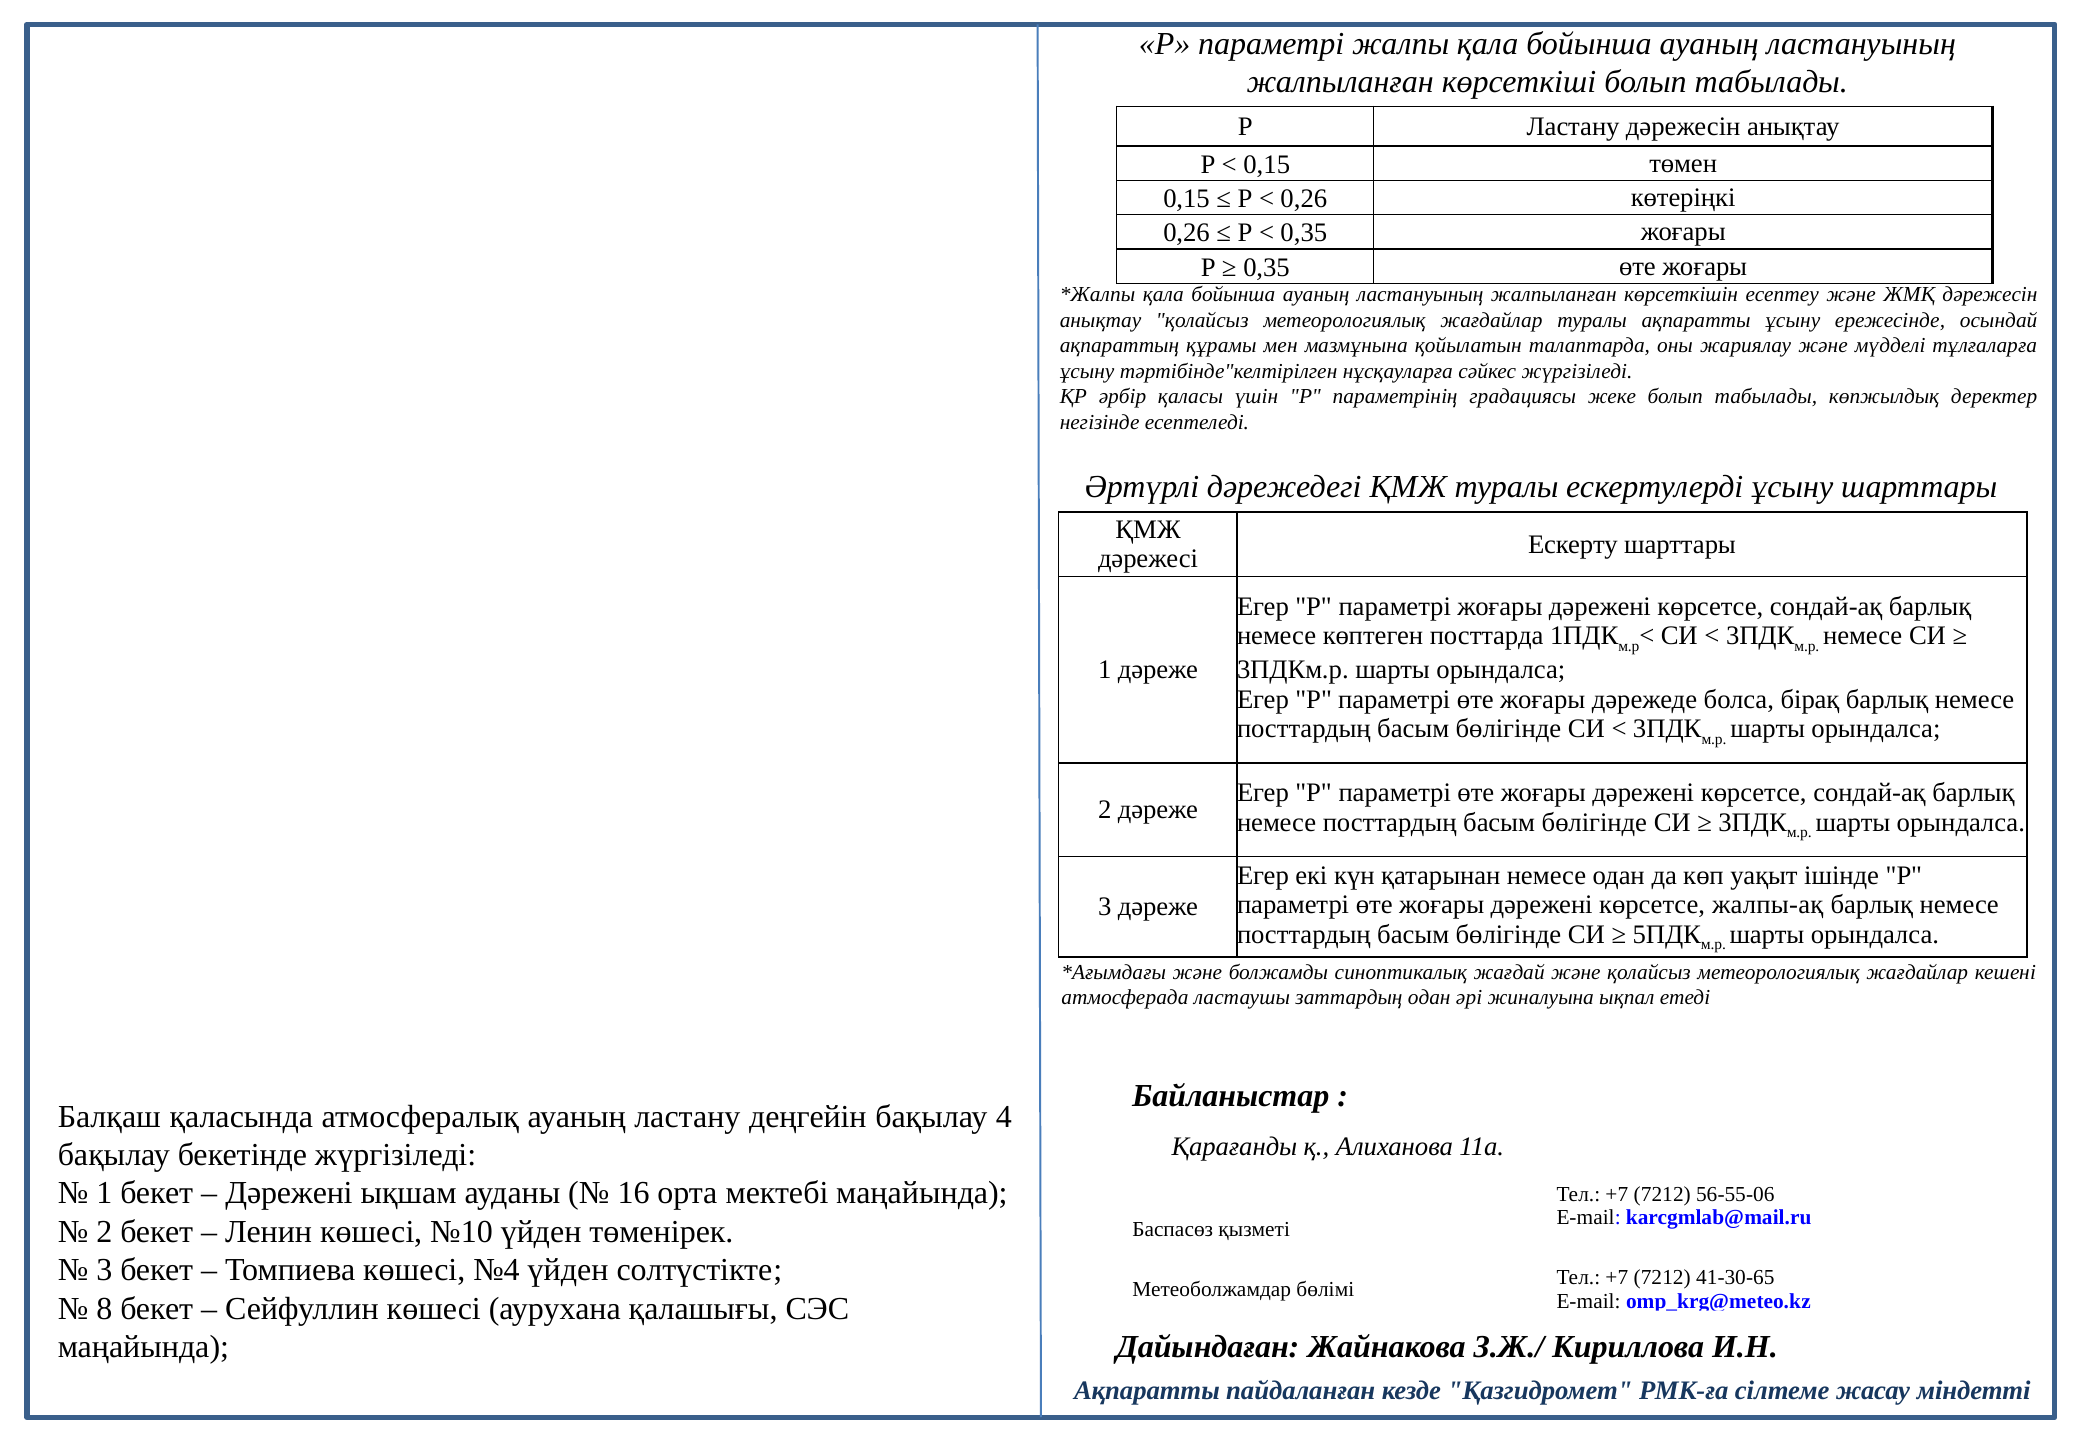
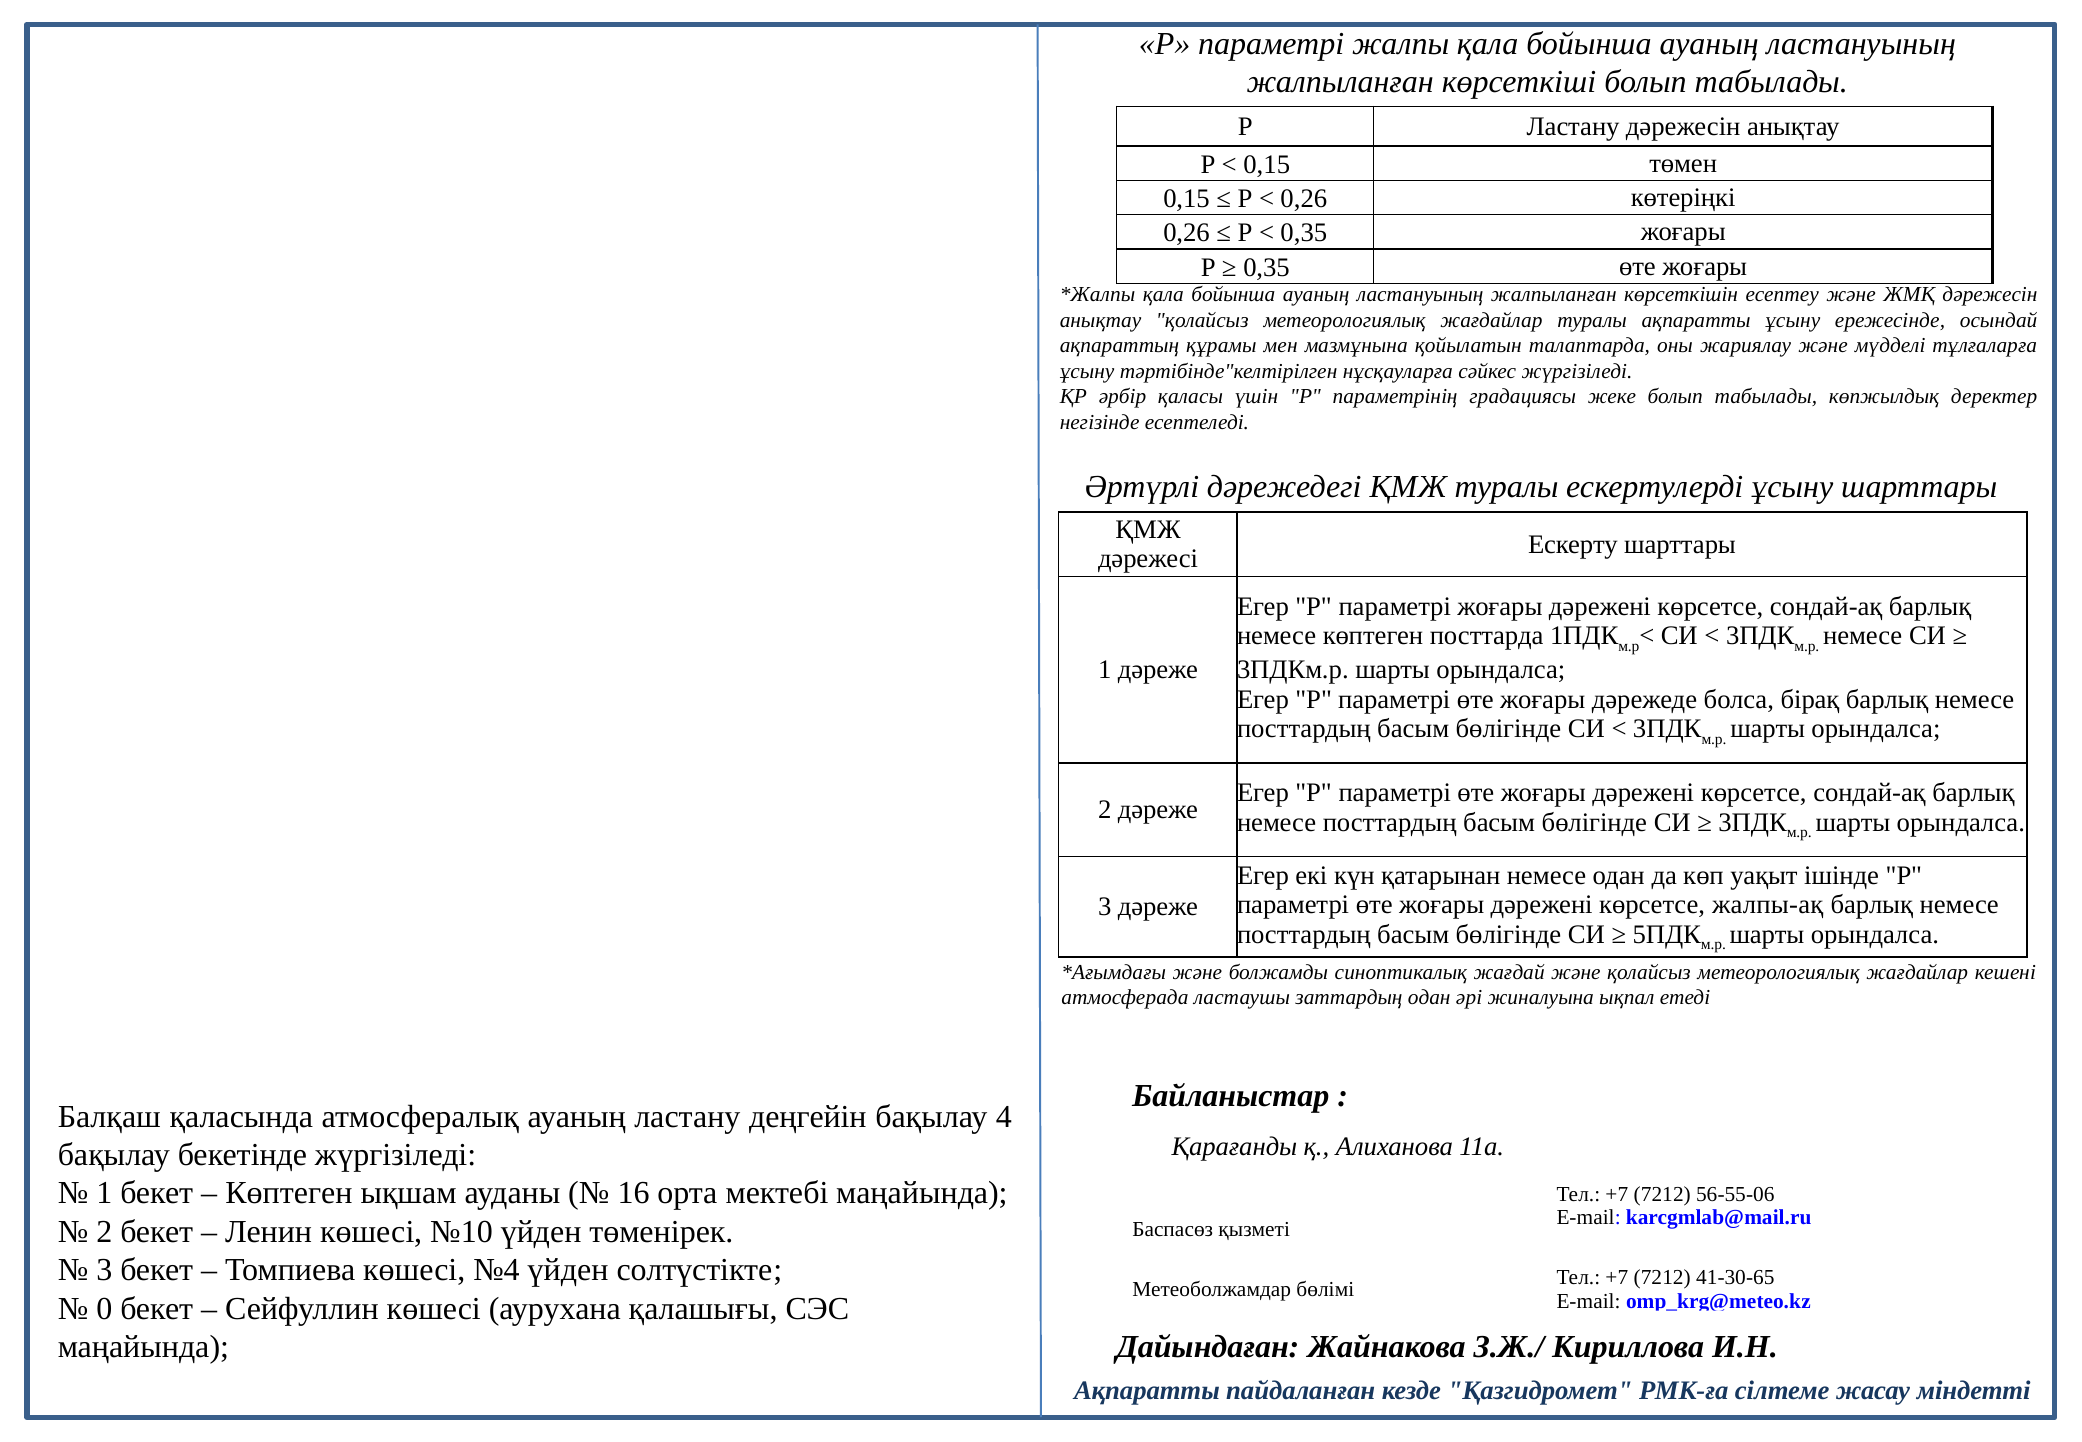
Дәрежені: Дәрежені -> Көптеген (289, 1193)
8: 8 -> 0 (104, 1308)
